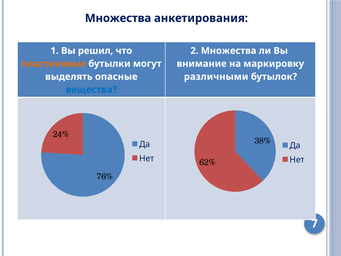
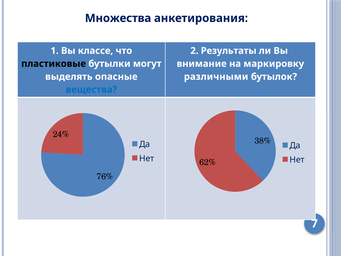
решил: решил -> классе (96, 51)
2 Множества: Множества -> Результаты (229, 51)
пластиковые colour: orange -> black (54, 64)
